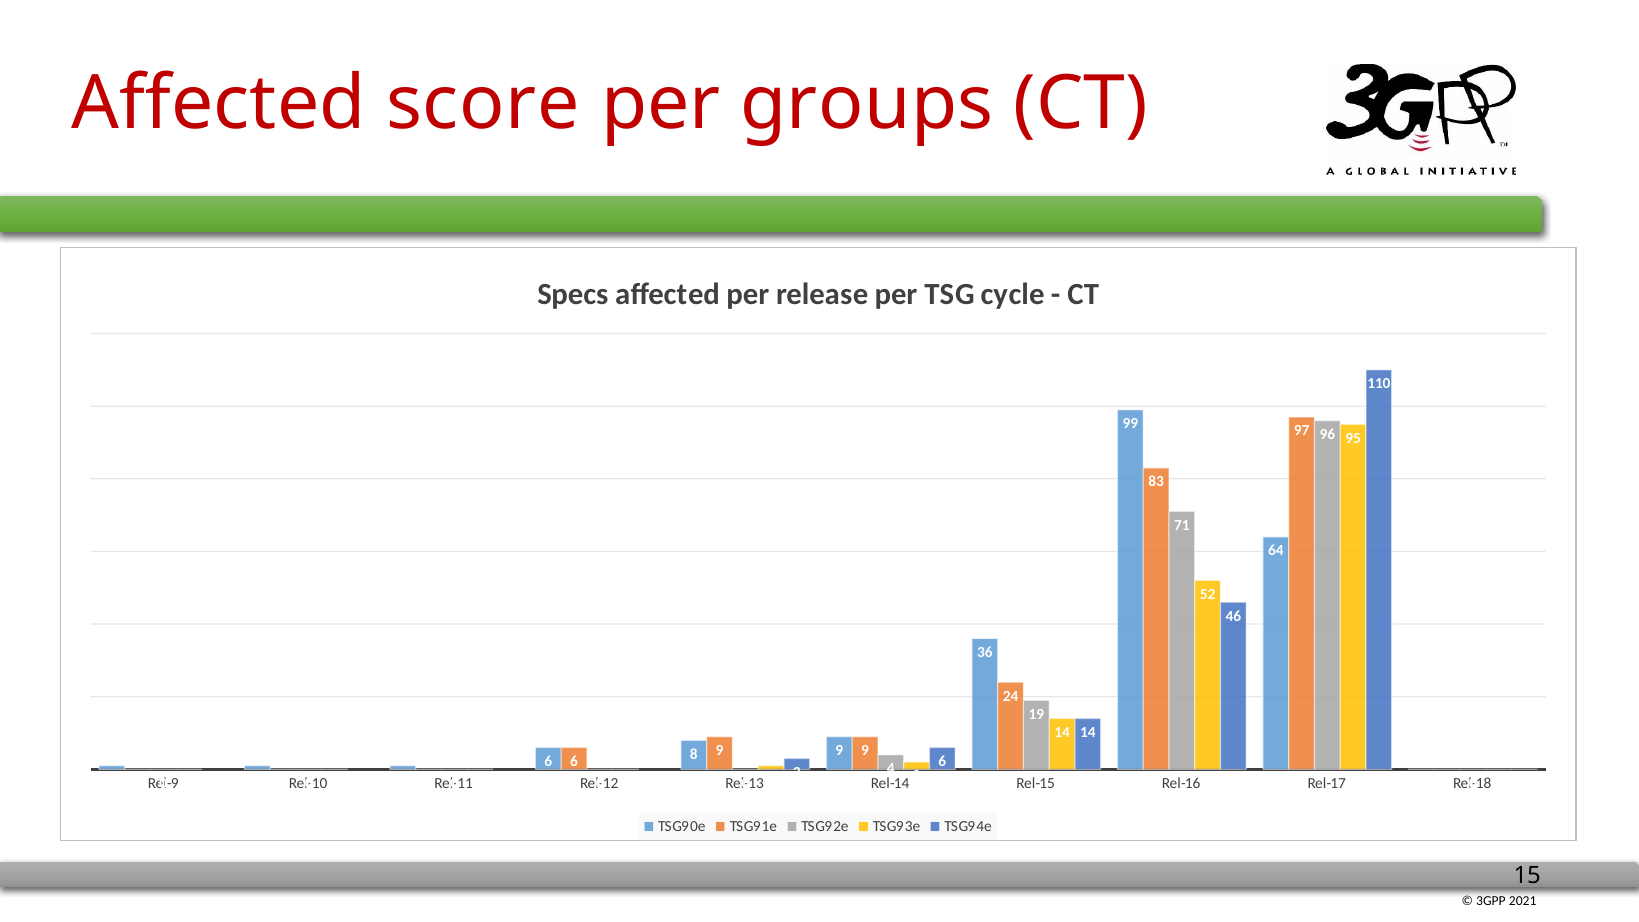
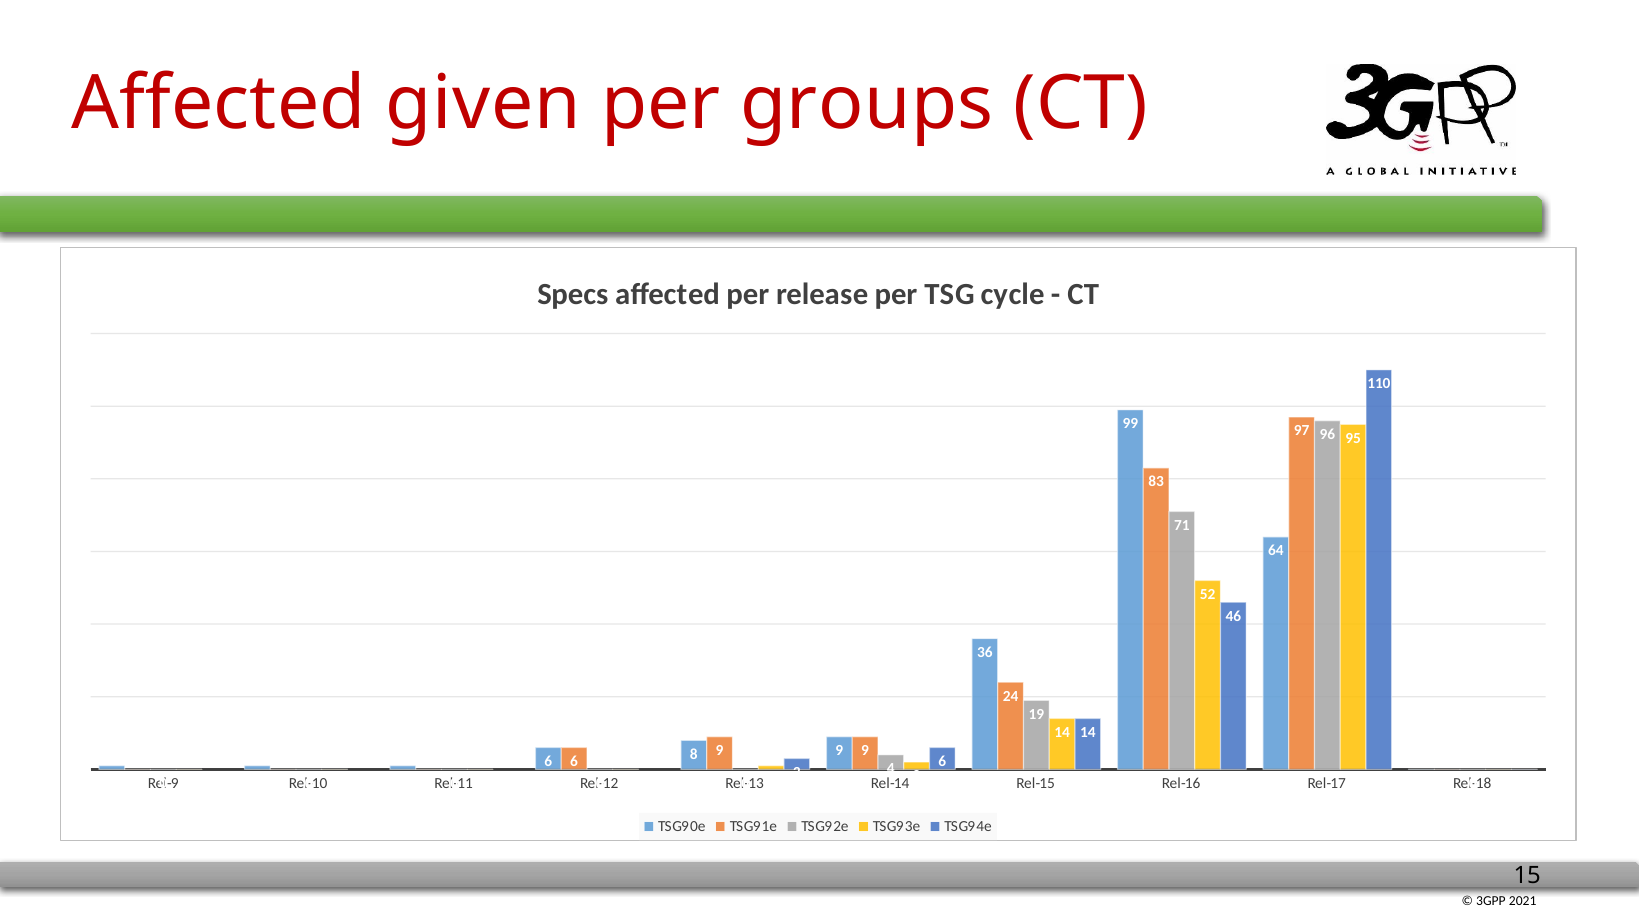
score: score -> given (483, 104)
